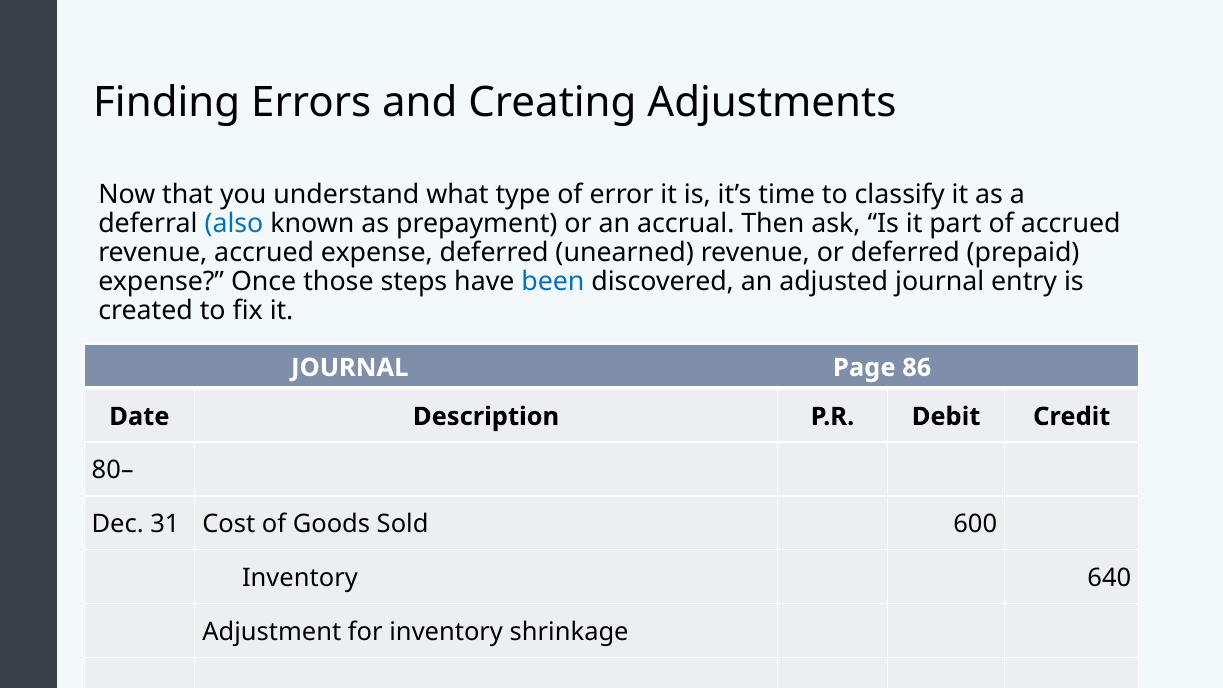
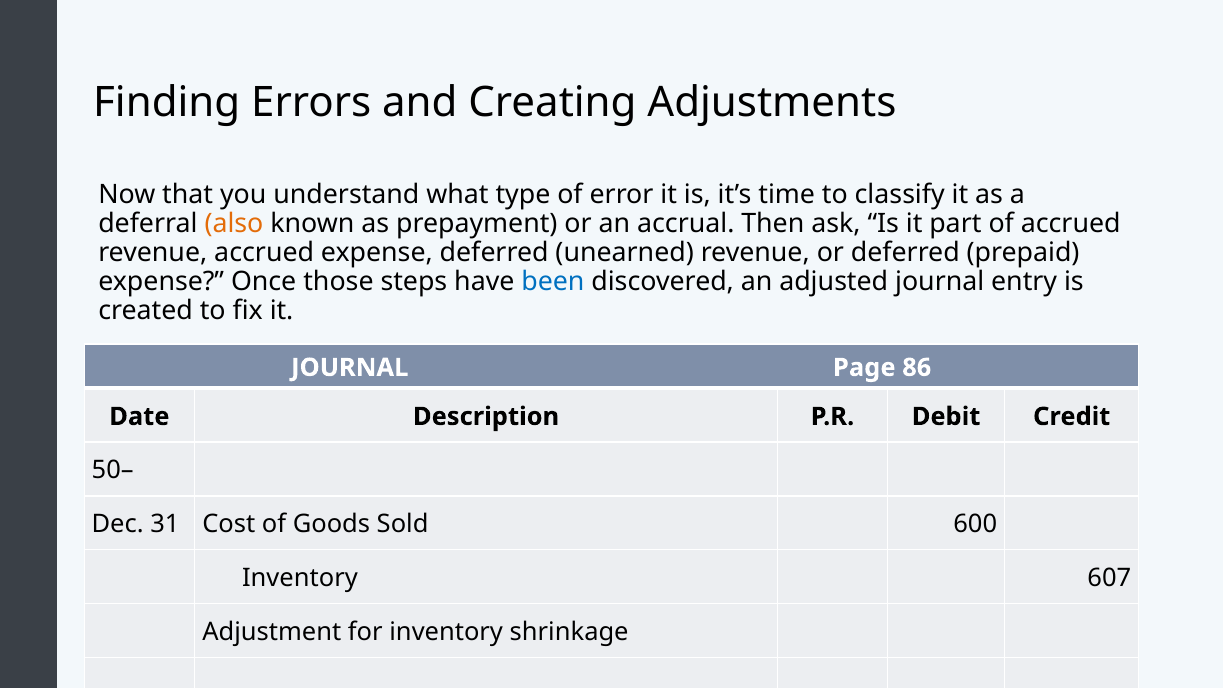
also colour: blue -> orange (234, 224)
80–: 80– -> 50– (113, 470)
640: 640 -> 607 (1109, 578)
